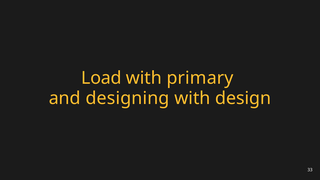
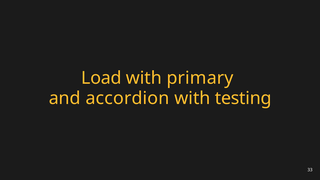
designing: designing -> accordion (127, 98)
design: design -> testing (243, 98)
